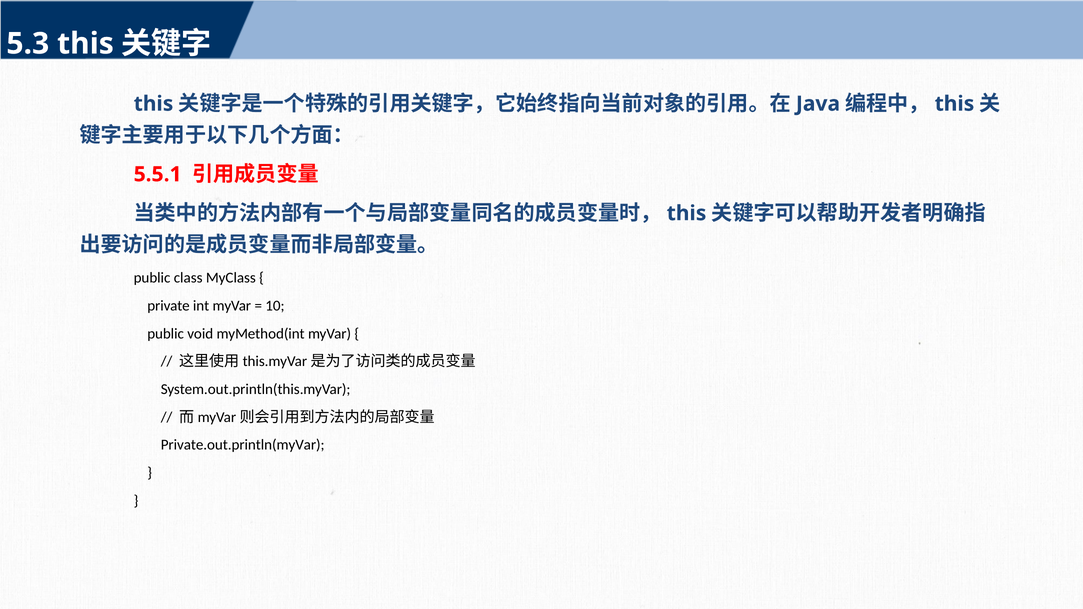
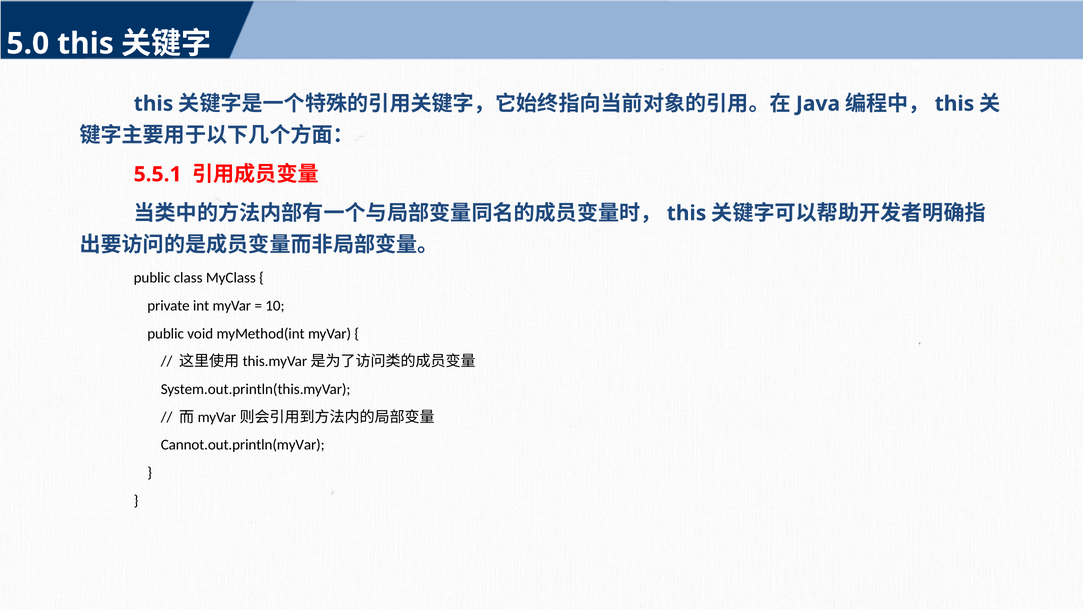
5.3: 5.3 -> 5.0 (28, 44)
Private.out.println(myVar: Private.out.println(myVar -> Cannot.out.println(myVar (243, 445)
